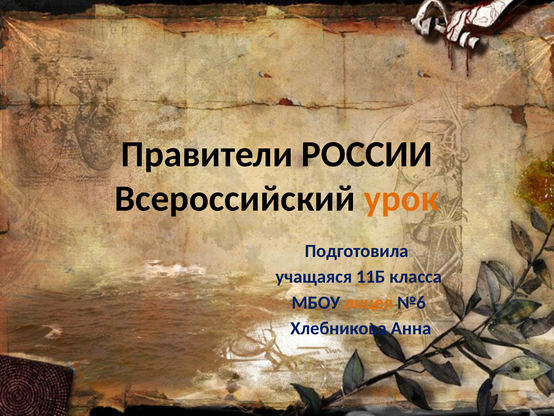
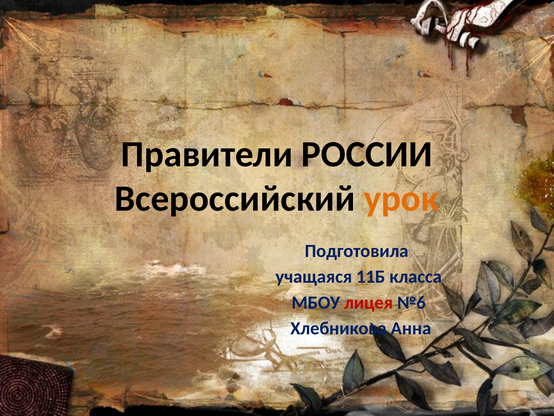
лицея colour: orange -> red (369, 302)
